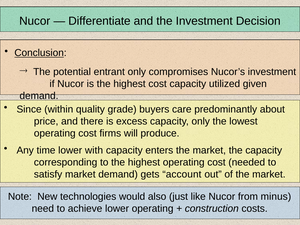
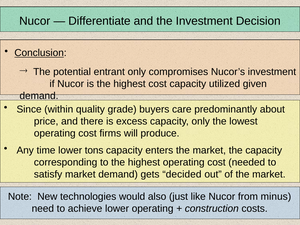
with: with -> tons (94, 150)
account: account -> decided (182, 174)
